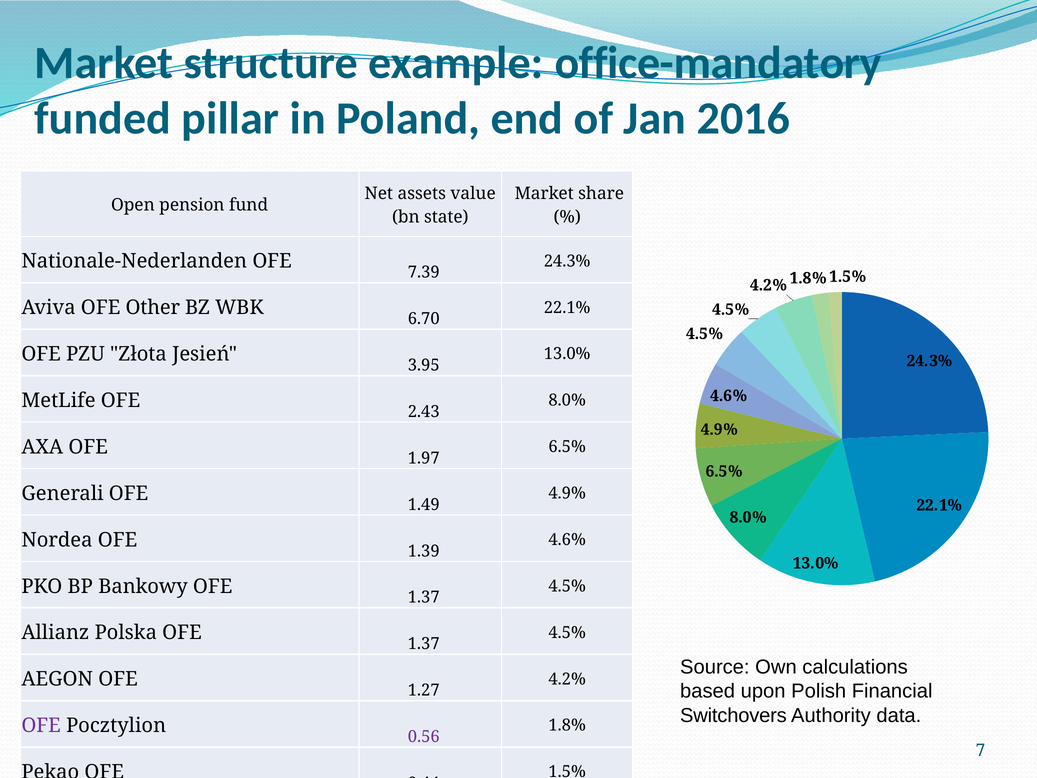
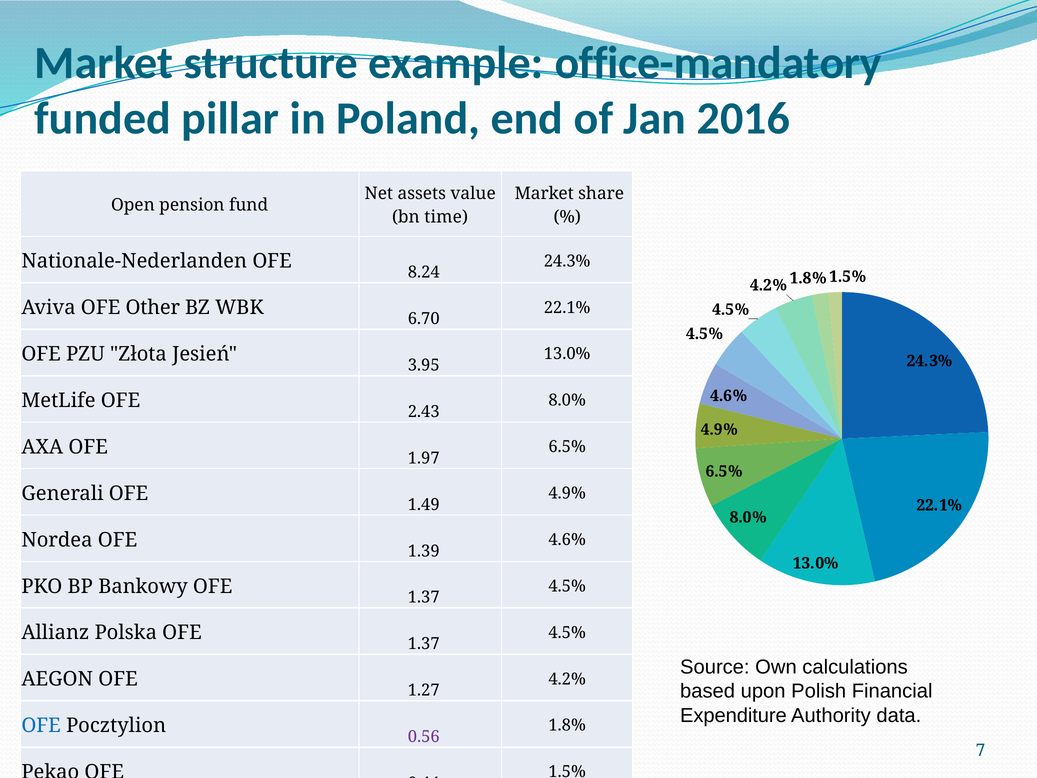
state: state -> time (446, 217)
7.39: 7.39 -> 8.24 (424, 272)
Switchovers: Switchovers -> Expenditure (733, 715)
OFE colour: purple -> blue (41, 725)
